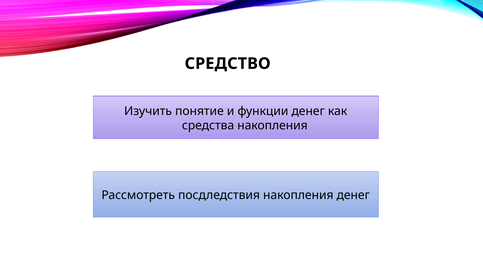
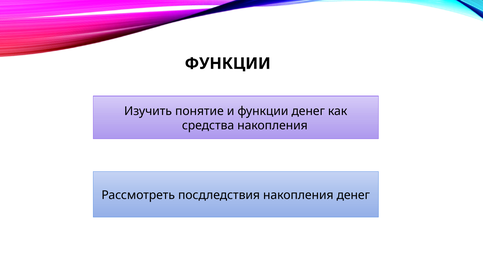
СРЕДСТВО: СРЕДСТВО -> ФУНКЦИИ (228, 63)
